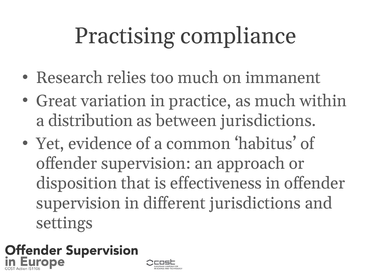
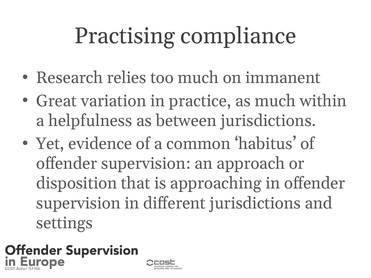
distribution: distribution -> helpfulness (90, 121)
effectiveness: effectiveness -> approaching (216, 183)
